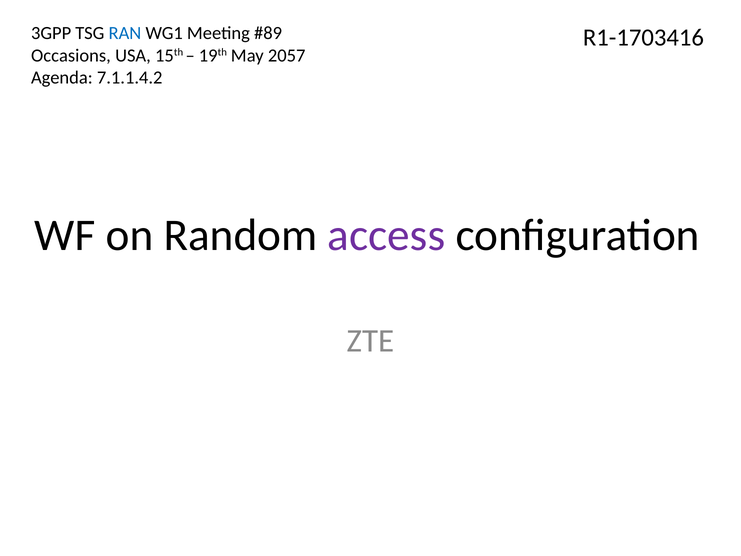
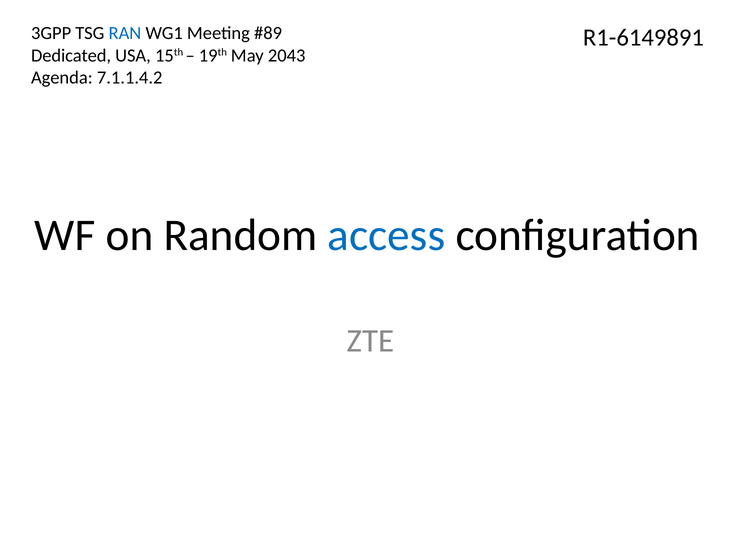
R1-1703416: R1-1703416 -> R1-6149891 (643, 37)
Occasions: Occasions -> Dedicated (71, 55)
2057: 2057 -> 2043 (287, 55)
access colour: purple -> blue (386, 235)
